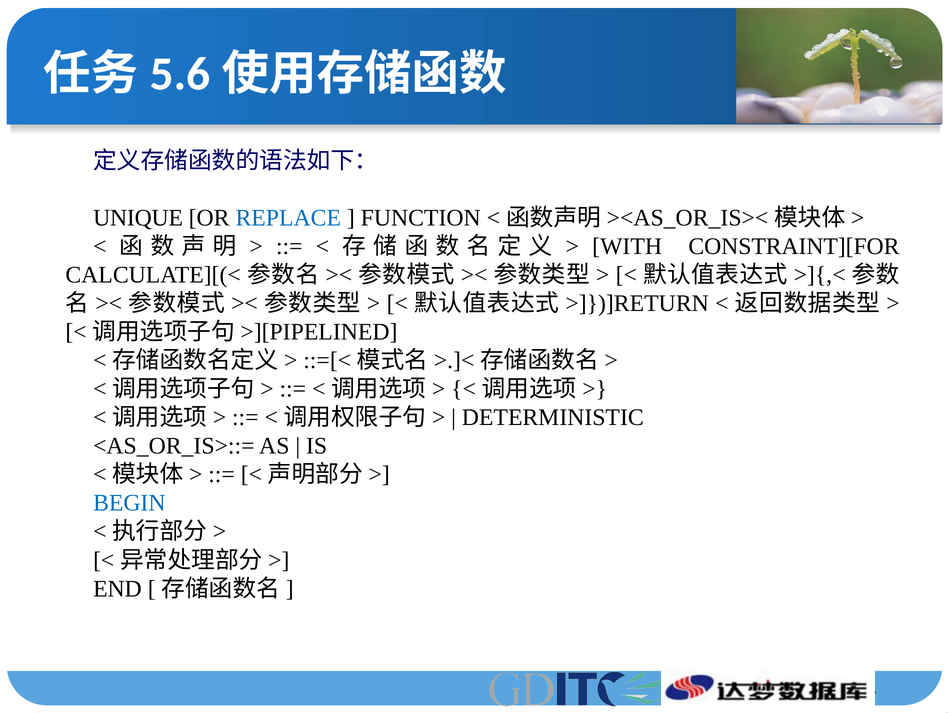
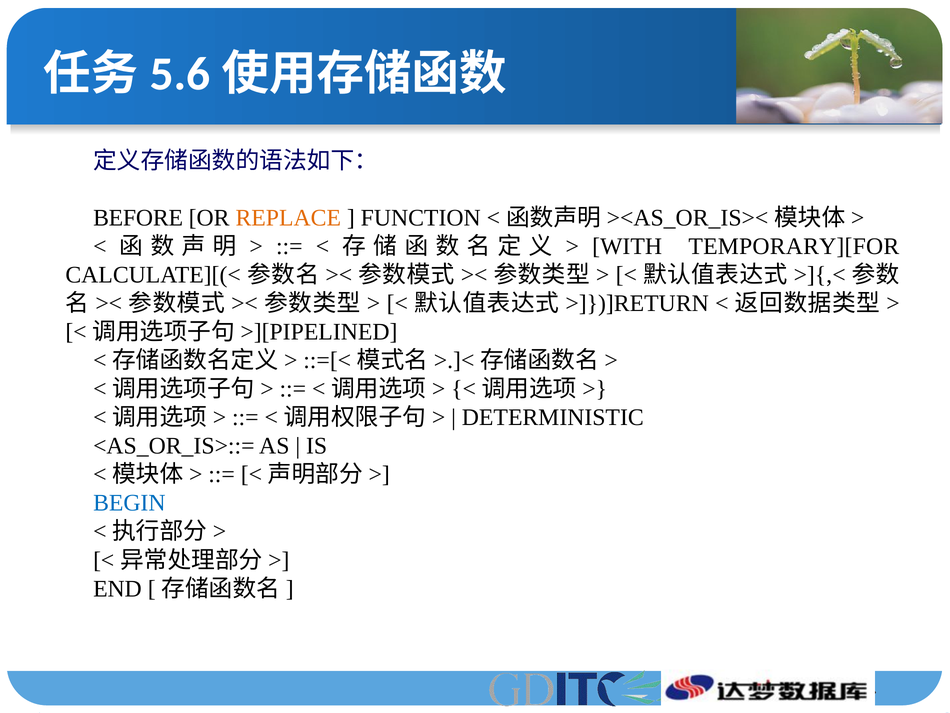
UNIQUE: UNIQUE -> BEFORE (138, 218)
REPLACE colour: blue -> orange (288, 218)
CONSTRAINT][FOR: CONSTRAINT][FOR -> TEMPORARY][FOR (794, 246)
